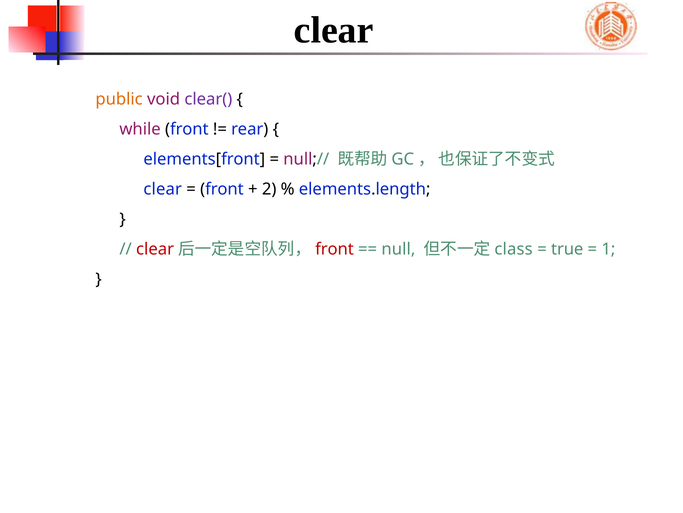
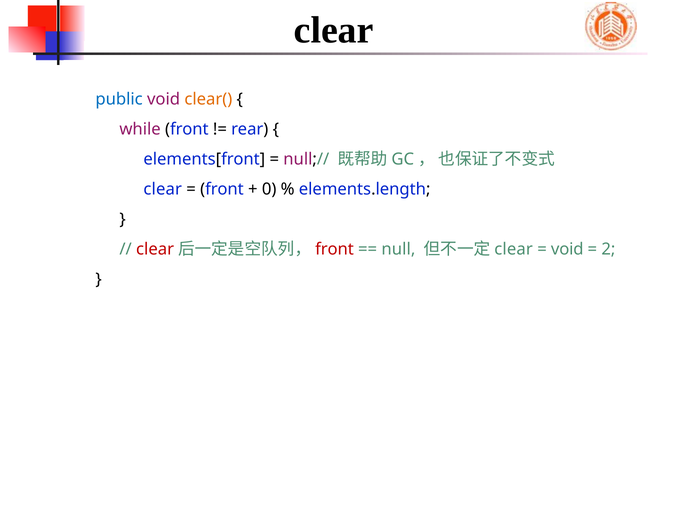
public colour: orange -> blue (119, 99)
clear( colour: purple -> orange (208, 99)
2: 2 -> 0 (269, 189)
class: class -> clear (514, 249)
true: true -> void (567, 249)
1: 1 -> 2 (608, 249)
